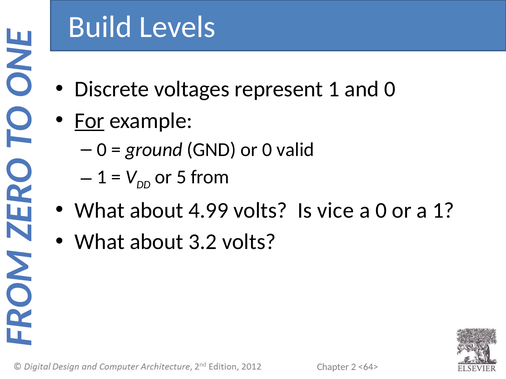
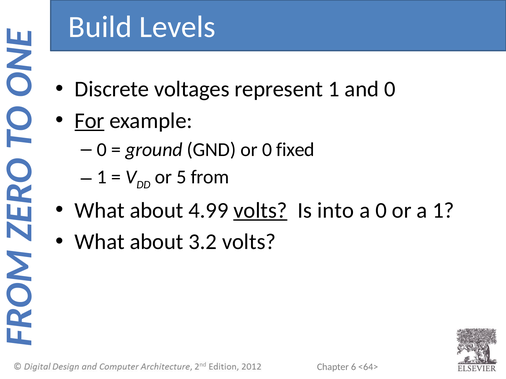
valid: valid -> fixed (295, 150)
volts underline: none -> present (260, 211)
vice: vice -> into (336, 211)
2: 2 -> 6 (354, 367)
